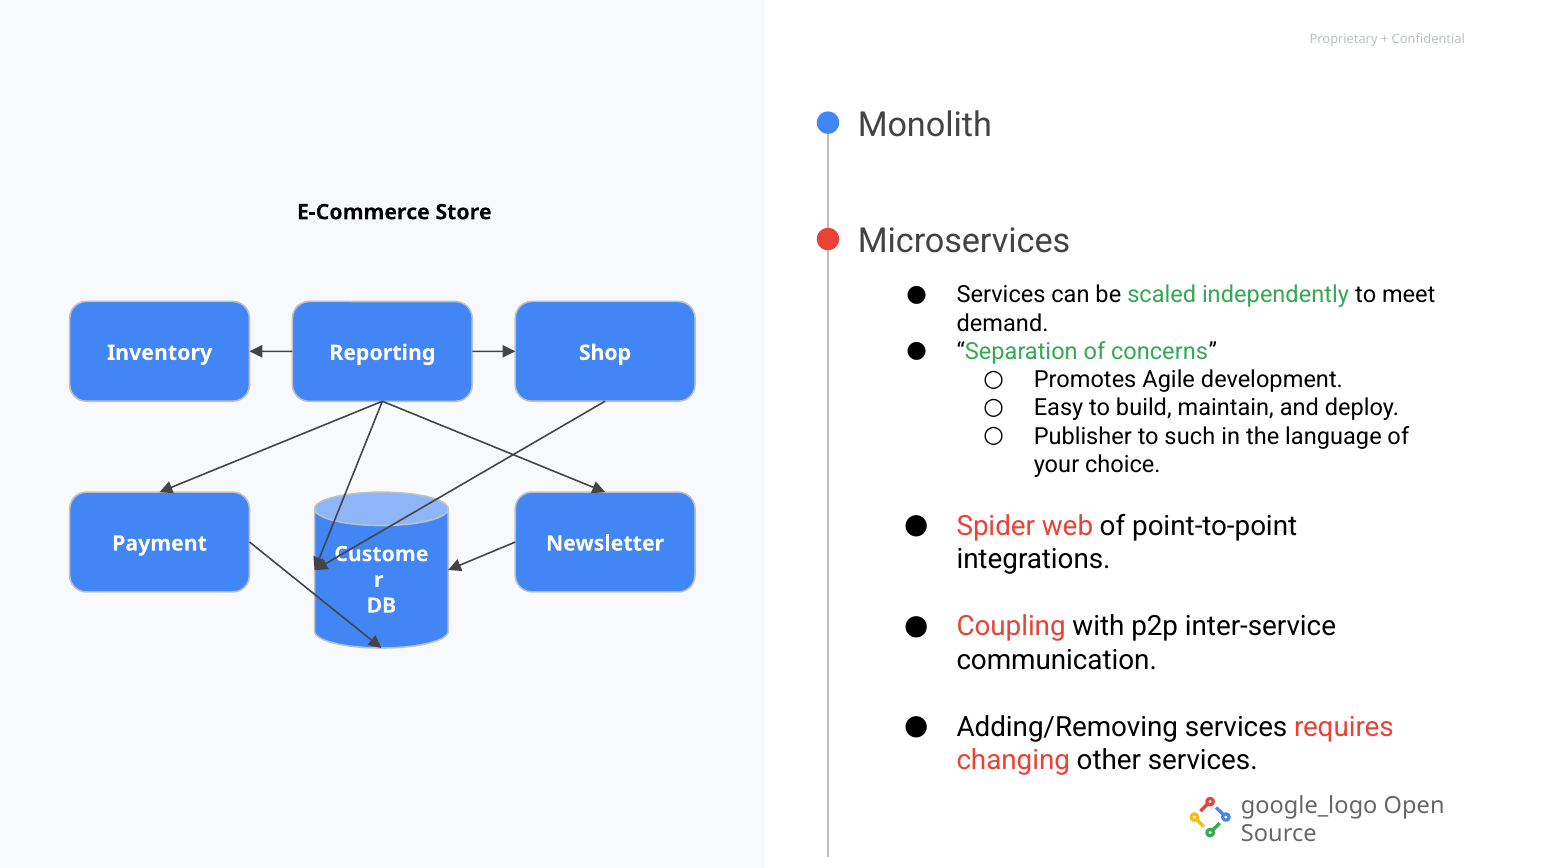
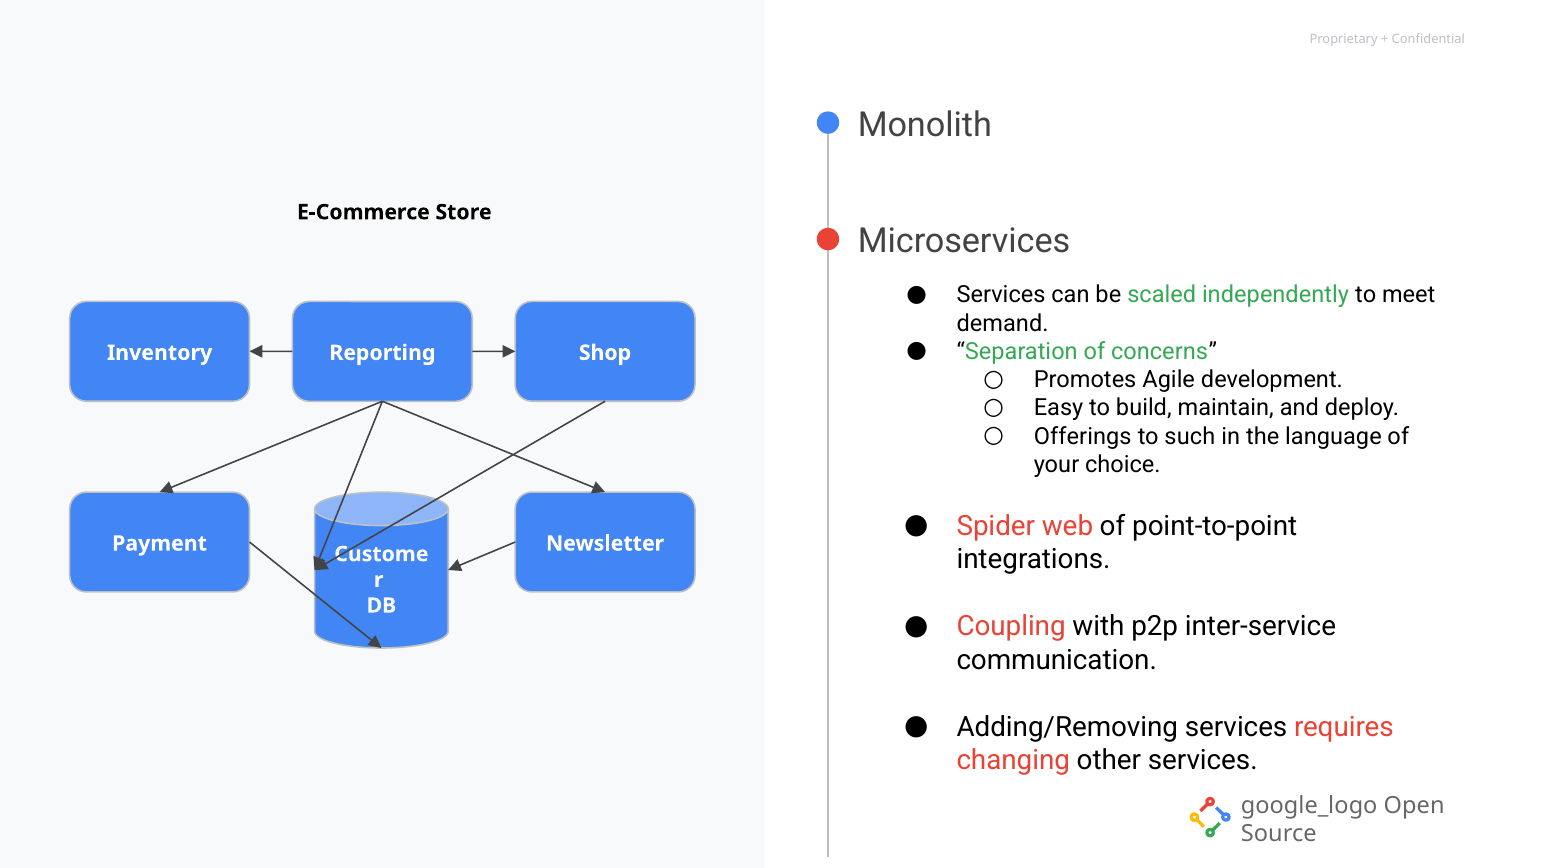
Publisher: Publisher -> Offerings (1083, 436)
